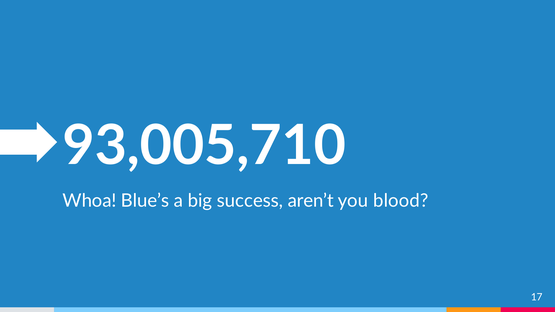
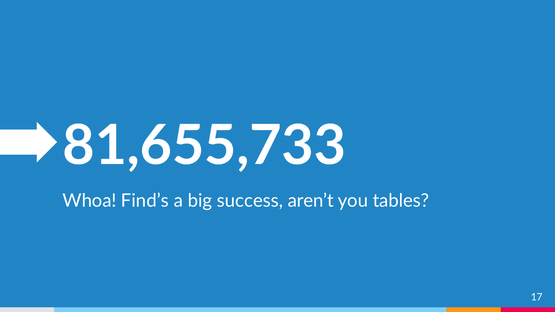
93,005,710: 93,005,710 -> 81,655,733 (204, 146)
Blue’s: Blue’s -> Find’s (145, 201)
blood: blood -> tables (401, 201)
